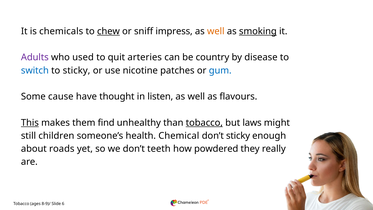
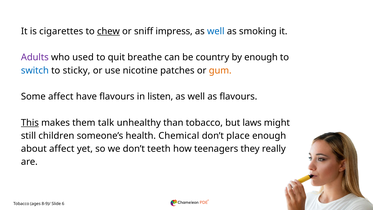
chemicals: chemicals -> cigarettes (61, 31)
well colour: orange -> blue (216, 31)
smoking underline: present -> none (258, 31)
arteries: arteries -> breathe (145, 57)
by disease: disease -> enough (261, 57)
gum colour: blue -> orange (220, 70)
Some cause: cause -> affect (61, 96)
have thought: thought -> flavours (117, 96)
find: find -> talk (106, 123)
tobacco underline: present -> none (204, 123)
don’t sticky: sticky -> place (238, 136)
about roads: roads -> affect (62, 149)
powdered: powdered -> teenagers (216, 149)
